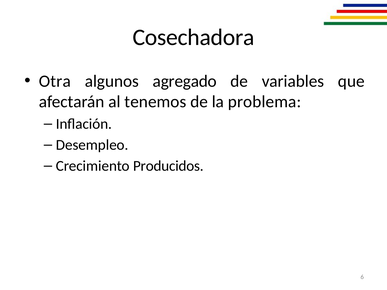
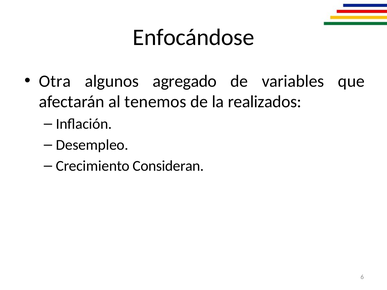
Cosechadora: Cosechadora -> Enfocándose (194, 37)
problema: problema -> realizados (265, 102)
Producidos: Producidos -> Consideran (168, 166)
